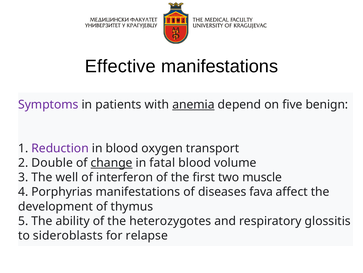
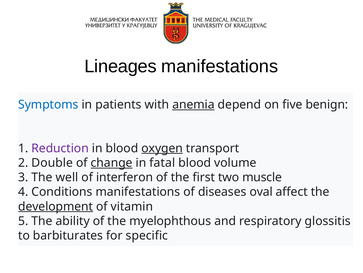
Effective: Effective -> Lineages (121, 66)
Symptoms colour: purple -> blue (48, 104)
oxygen underline: none -> present (162, 148)
Porphyrias: Porphyrias -> Conditions (62, 191)
fava: fava -> oval (261, 191)
development underline: none -> present (56, 206)
thymus: thymus -> vitamin (132, 206)
heterozygotes: heterozygotes -> myelophthous (170, 220)
sideroblasts: sideroblasts -> barbiturates (68, 235)
relapse: relapse -> specific (147, 235)
